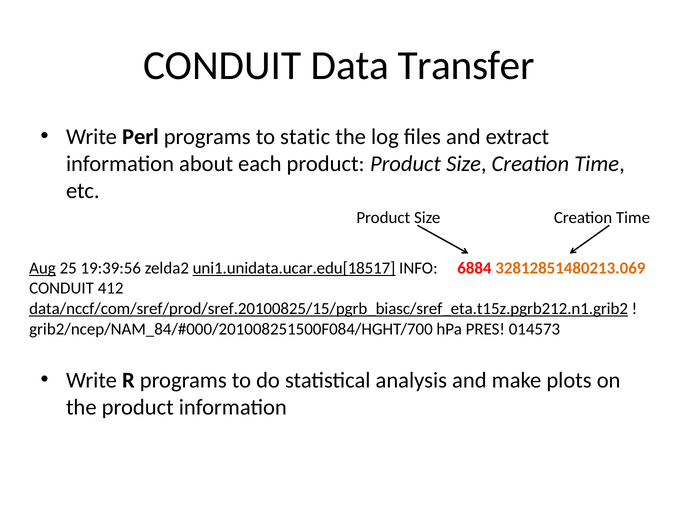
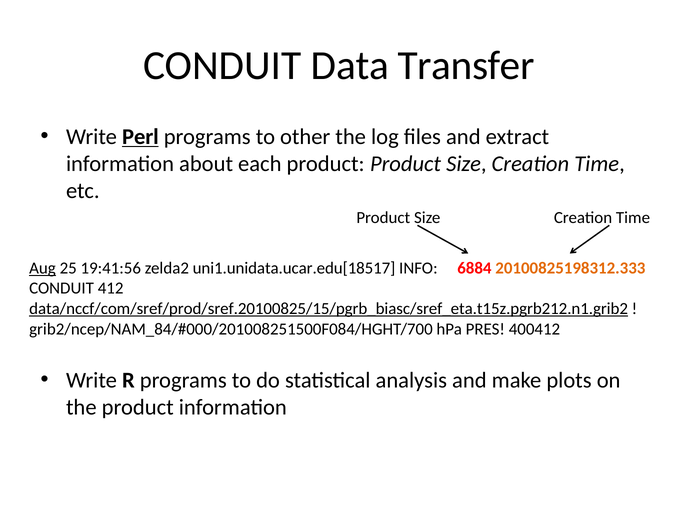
Perl underline: none -> present (140, 137)
static: static -> other (305, 137)
19:39:56: 19:39:56 -> 19:41:56 (111, 269)
uni1.unidata.ucar.edu[18517 underline: present -> none (294, 269)
32812851480213.069: 32812851480213.069 -> 20100825198312.333 (570, 269)
014573: 014573 -> 400412 (534, 329)
